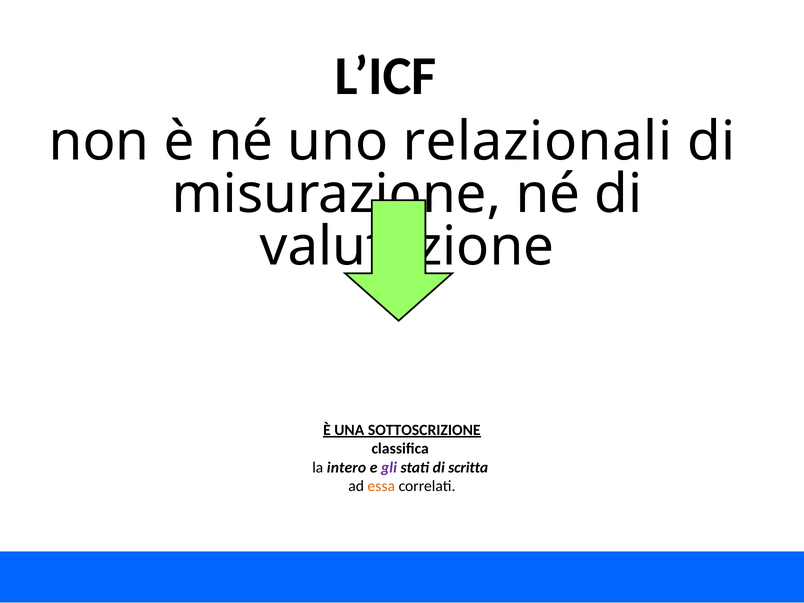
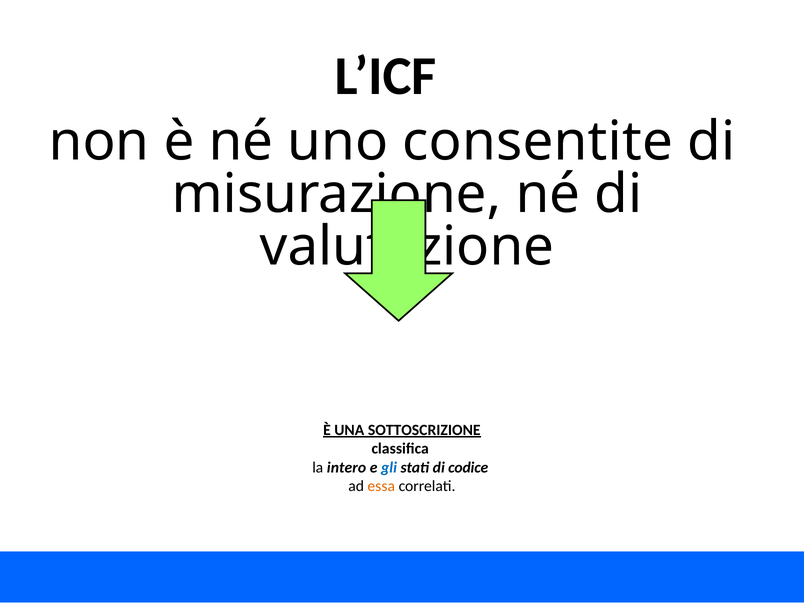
relazionali: relazionali -> consentite (538, 142)
gli colour: purple -> blue (389, 467)
scritta: scritta -> codice (468, 467)
